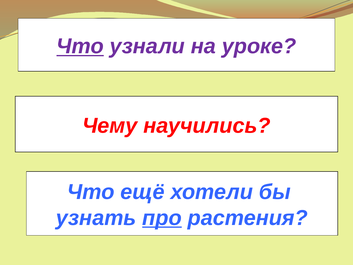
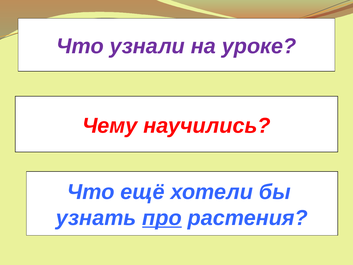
Что underline: present -> none (80, 46)
